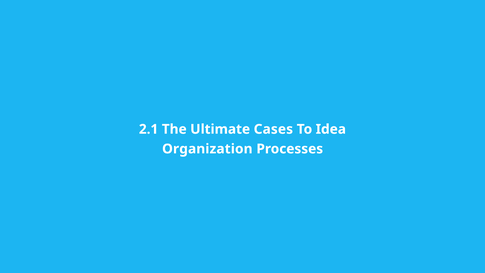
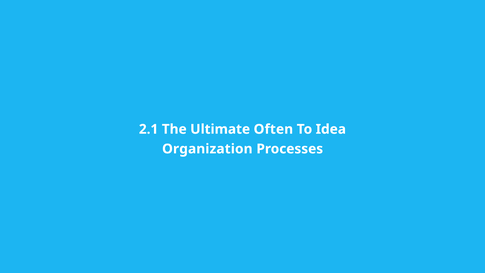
Cases: Cases -> Often (273, 129)
